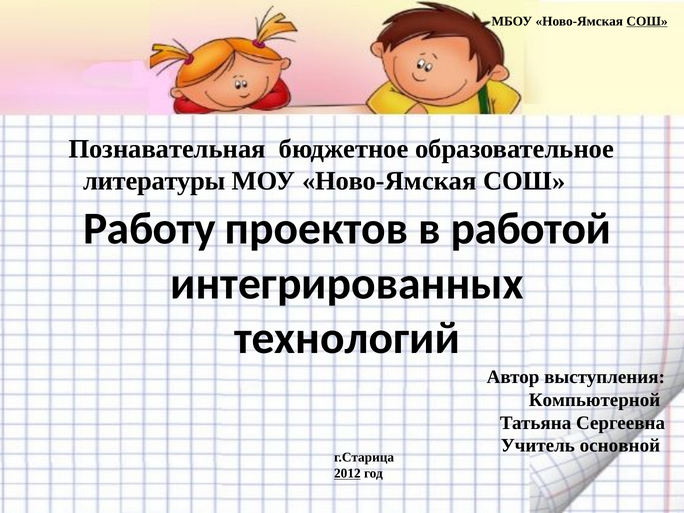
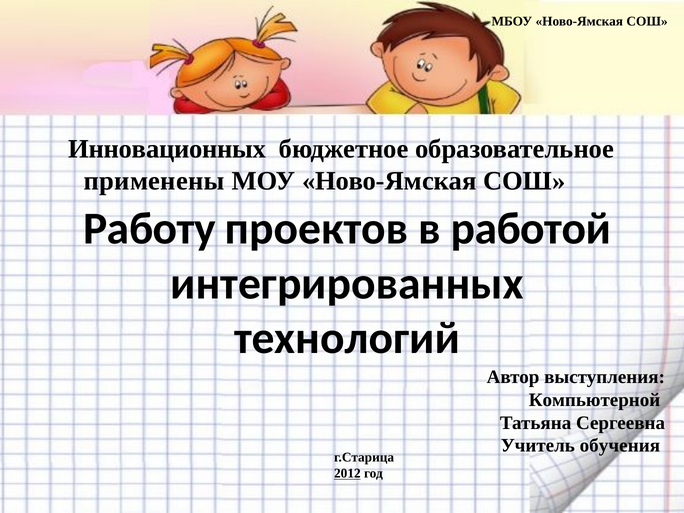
СОШ underline: present -> none (647, 21)
Познавательная: Познавательная -> Инновационных (167, 149)
литературы: литературы -> применены (154, 181)
основной: основной -> обучения (620, 446)
